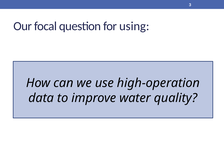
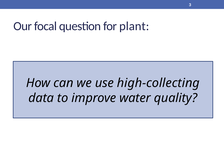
using: using -> plant (134, 26)
high-operation: high-operation -> high-collecting (158, 83)
